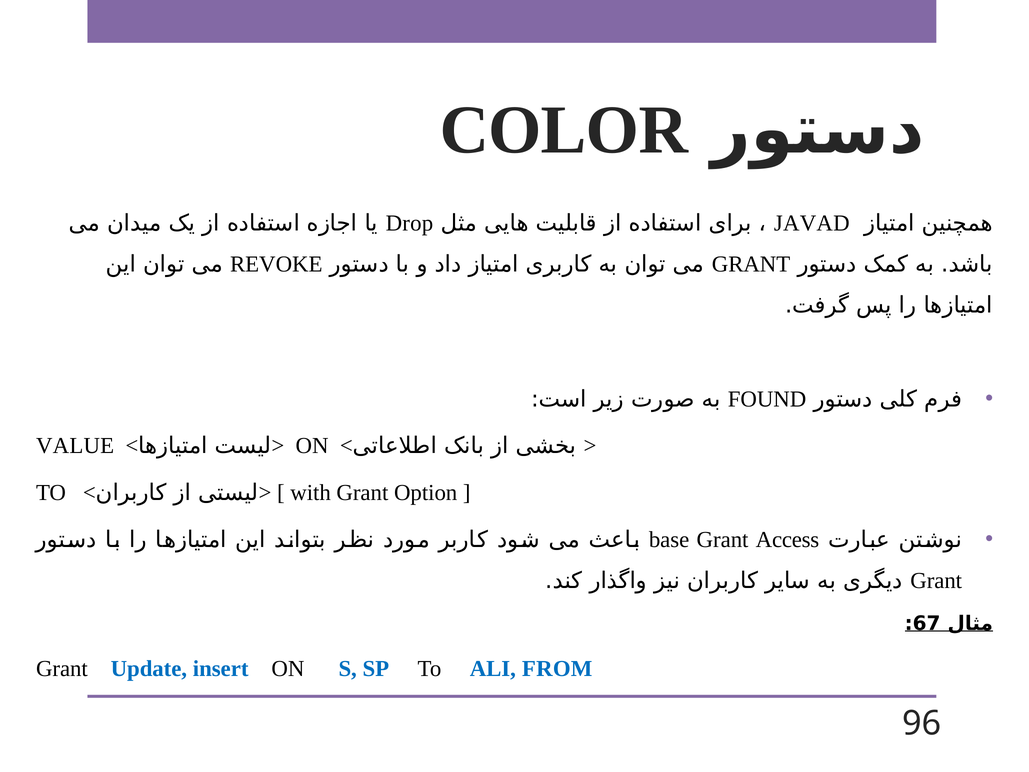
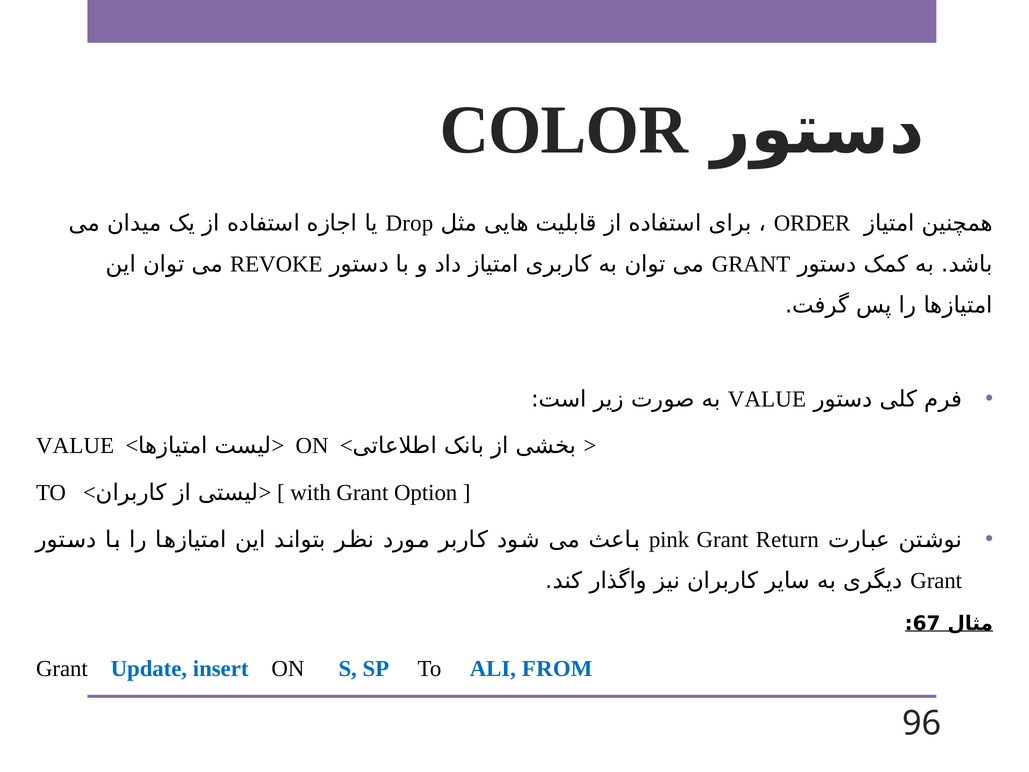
JAVAD: JAVAD -> ORDER (812, 223)
FOUND: FOUND -> VALUE (767, 399)
base: base -> pink (669, 539)
Access: Access -> Return (787, 539)
